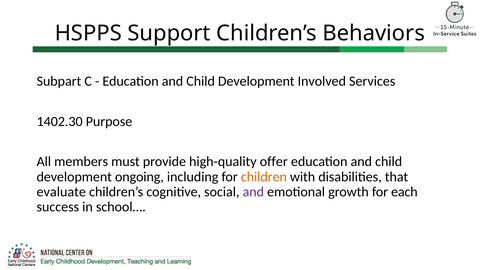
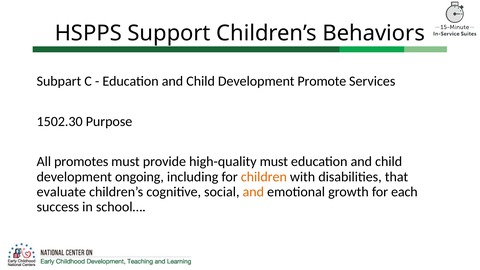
Involved: Involved -> Promote (322, 81)
1402.30: 1402.30 -> 1502.30 (60, 121)
members: members -> promotes (81, 162)
high-quality offer: offer -> must (274, 162)
and colour: purple -> orange (253, 192)
